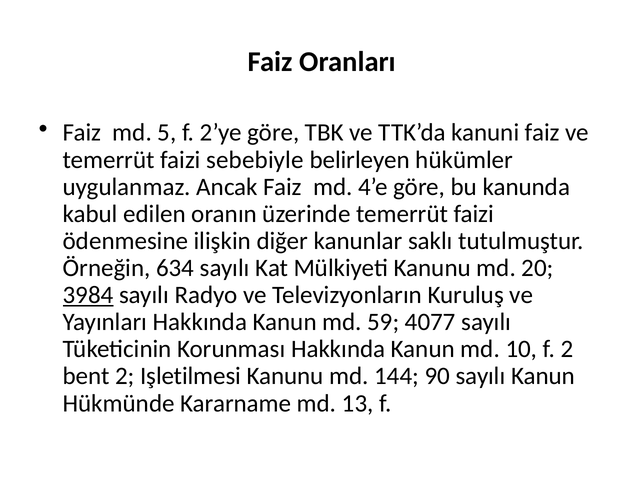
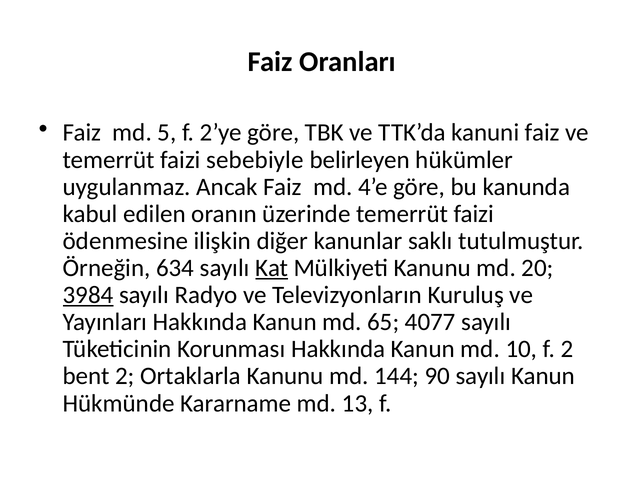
Kat underline: none -> present (272, 268)
59: 59 -> 65 (383, 322)
Işletilmesi: Işletilmesi -> Ortaklarla (191, 376)
